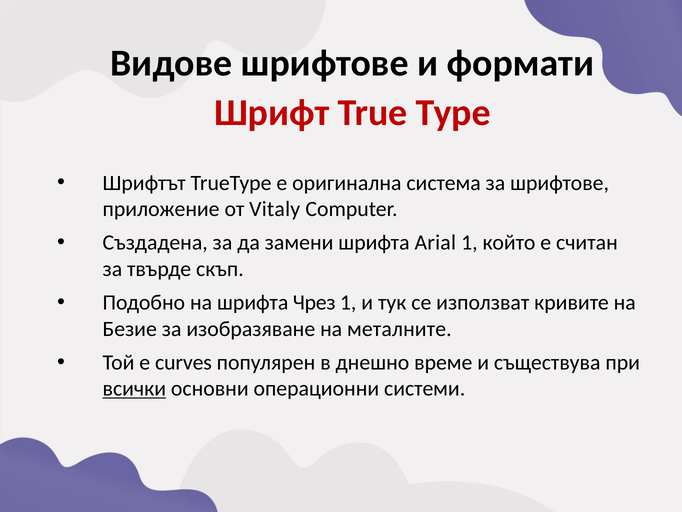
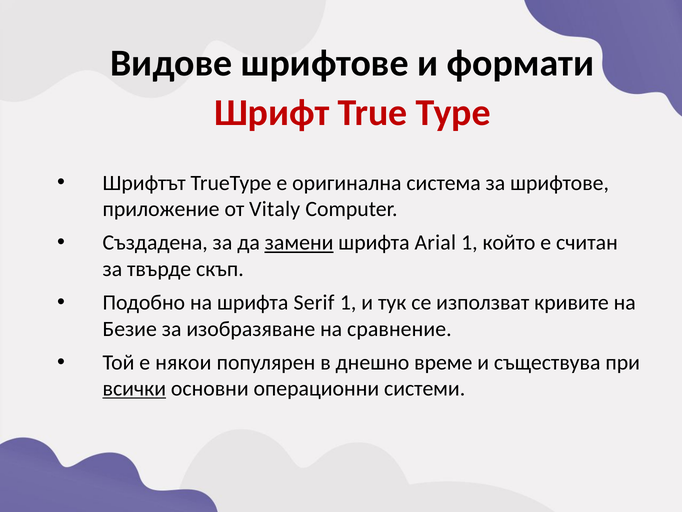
замени underline: none -> present (299, 243)
Чрез: Чрез -> Serif (314, 302)
металните: металните -> сравнение (399, 328)
curves: curves -> някои (183, 362)
